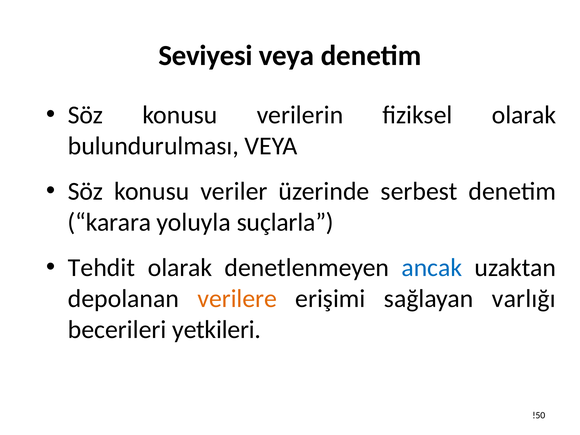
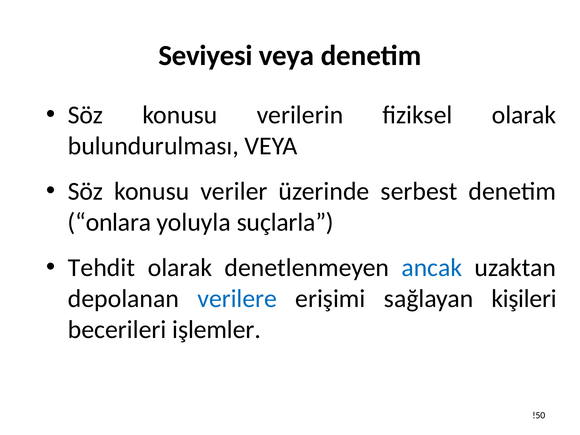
karara: karara -> onlara (109, 222)
verilere colour: orange -> blue (237, 299)
varlığı: varlığı -> kişileri (524, 299)
yetkileri: yetkileri -> işlemler (217, 330)
